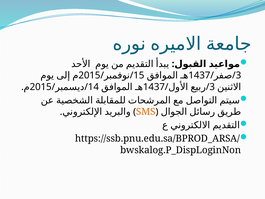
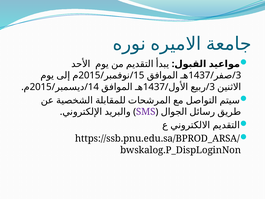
SMS colour: orange -> purple (146, 112)
